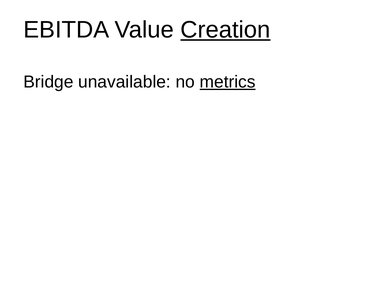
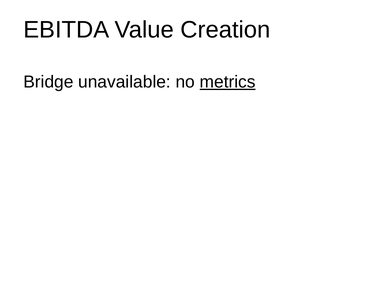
Creation underline: present -> none (225, 30)
